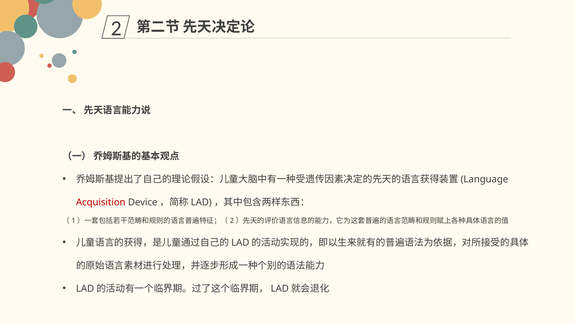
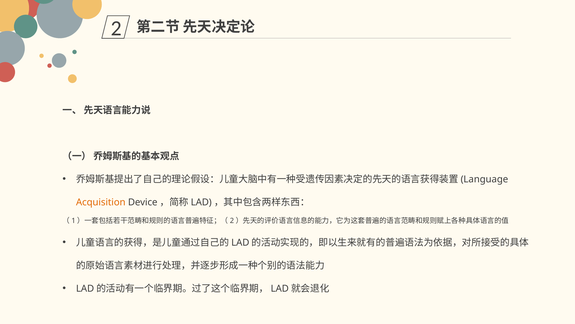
Acquisition colour: red -> orange (101, 202)
